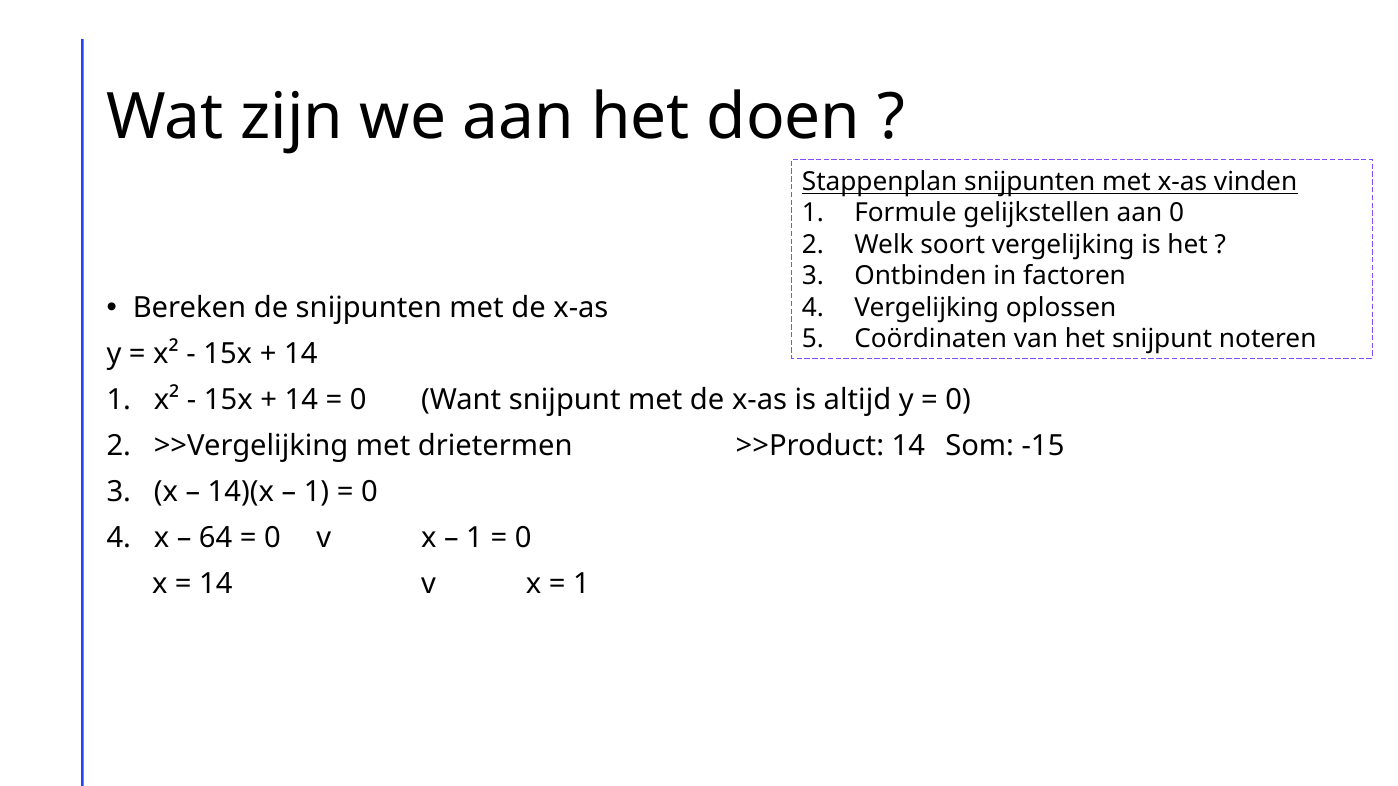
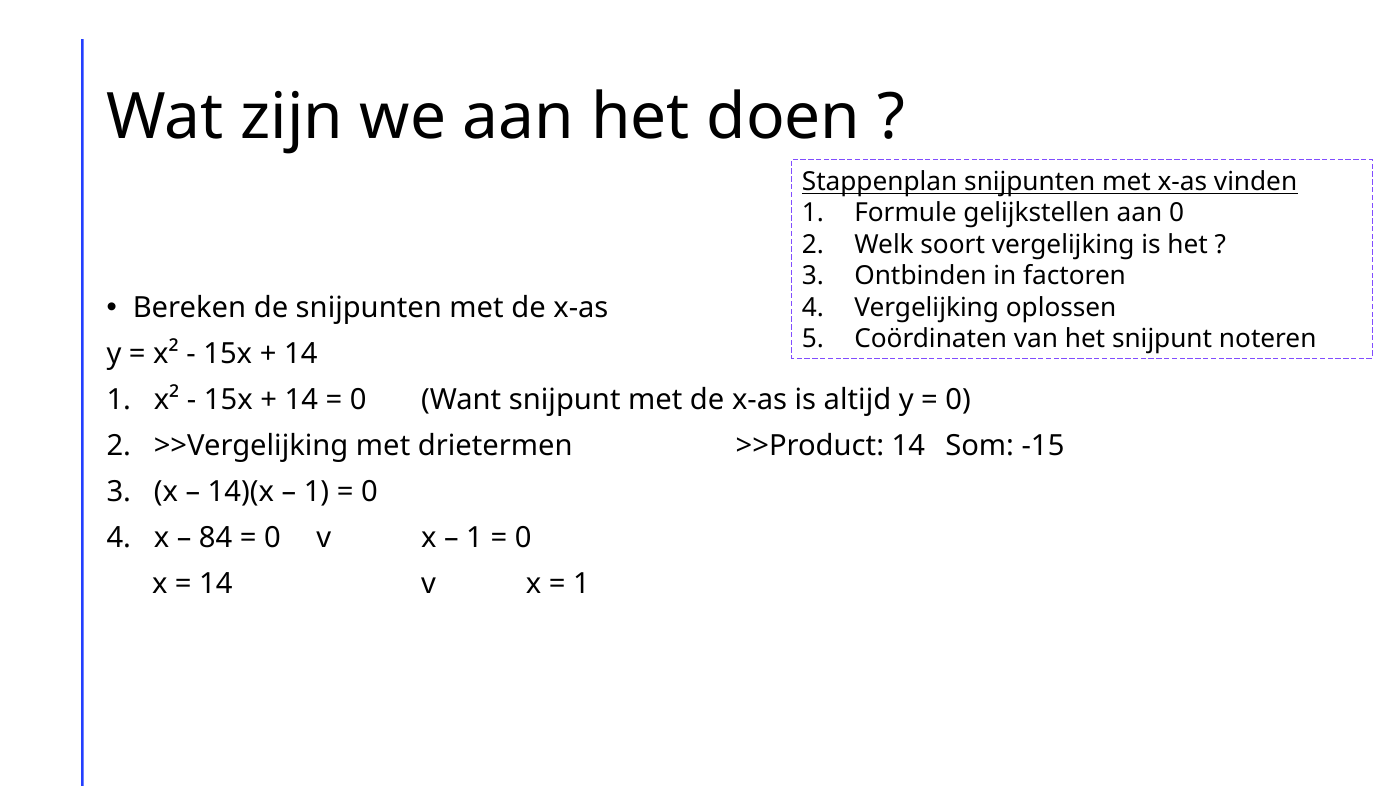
64: 64 -> 84 (216, 538)
